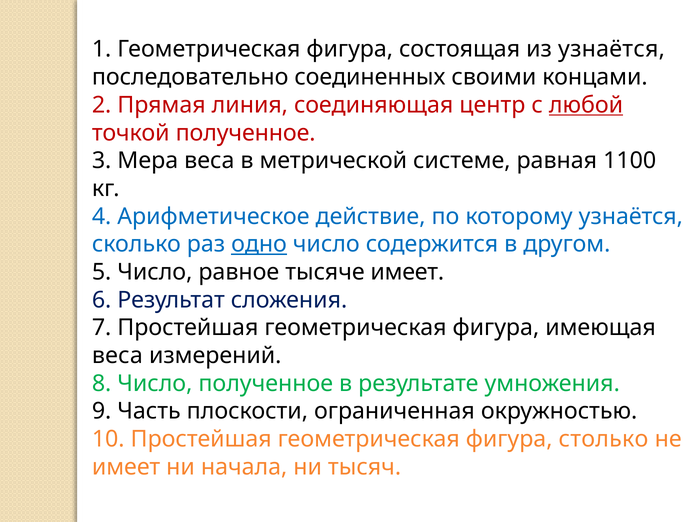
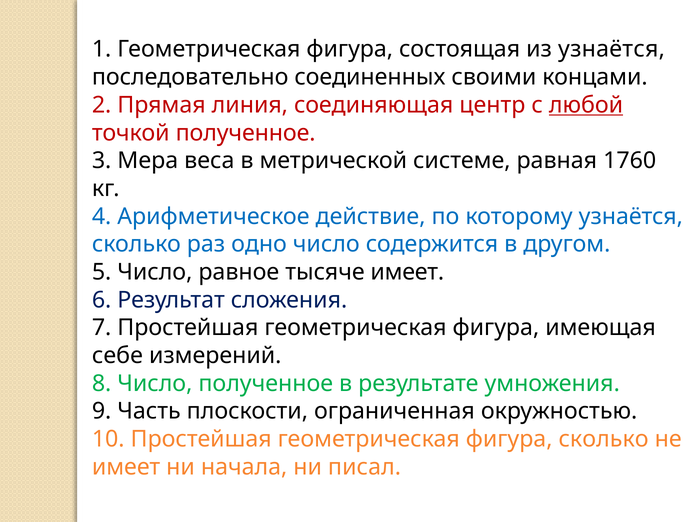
1100: 1100 -> 1760 (630, 161)
одно underline: present -> none (259, 244)
веса: веса -> себе (117, 356)
фигура столько: столько -> сколько (604, 439)
тысяч: тысяч -> писал (365, 467)
